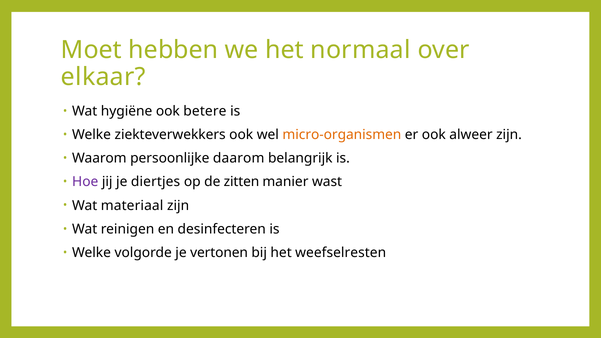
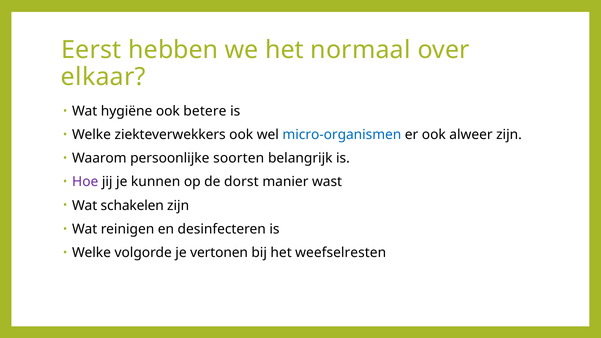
Moet: Moet -> Eerst (91, 50)
micro-organismen colour: orange -> blue (342, 135)
daarom: daarom -> soorten (239, 158)
diertjes: diertjes -> kunnen (156, 182)
zitten: zitten -> dorst (241, 182)
materiaal: materiaal -> schakelen (132, 205)
